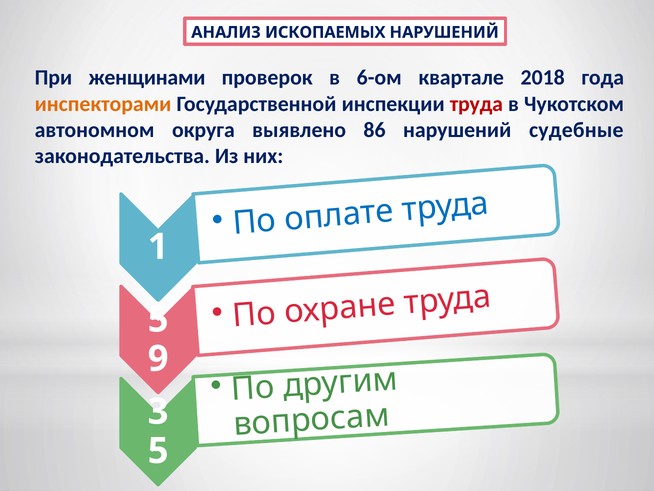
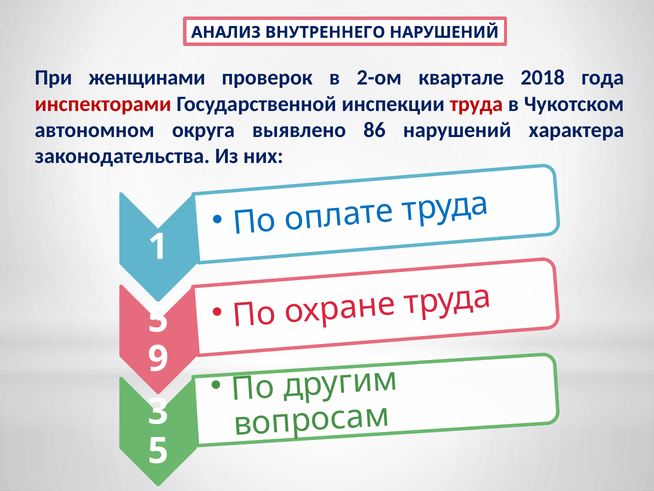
ИСКОПАЕМЫХ: ИСКОПАЕМЫХ -> ВНУТРЕННЕГО (325, 32)
6-ом: 6-ом -> 2-ом (379, 78)
инспекторами colour: orange -> red (103, 104)
судебные: судебные -> характера (576, 130)
